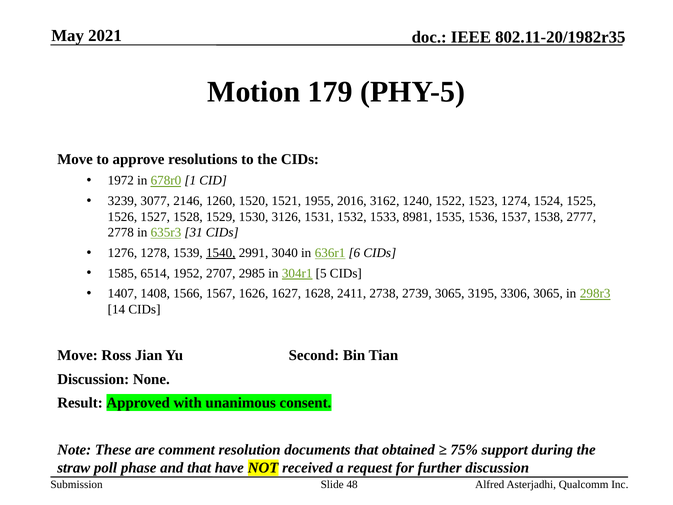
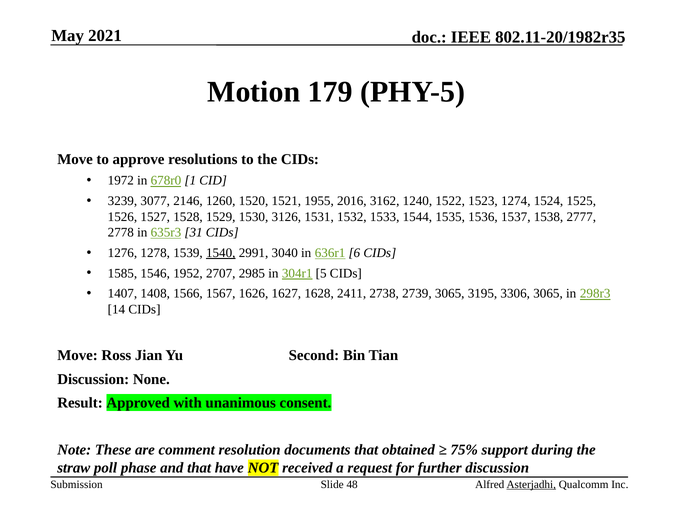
8981: 8981 -> 1544 (417, 217)
6514: 6514 -> 1546 (155, 273)
Asterjadhi underline: none -> present (531, 484)
